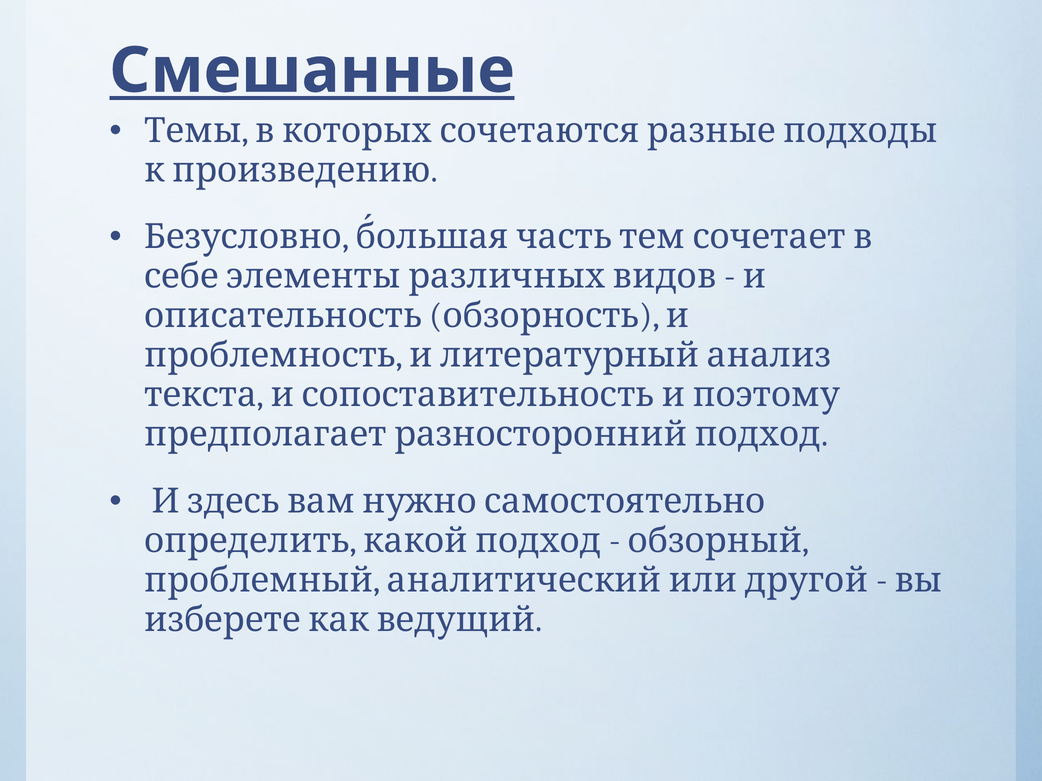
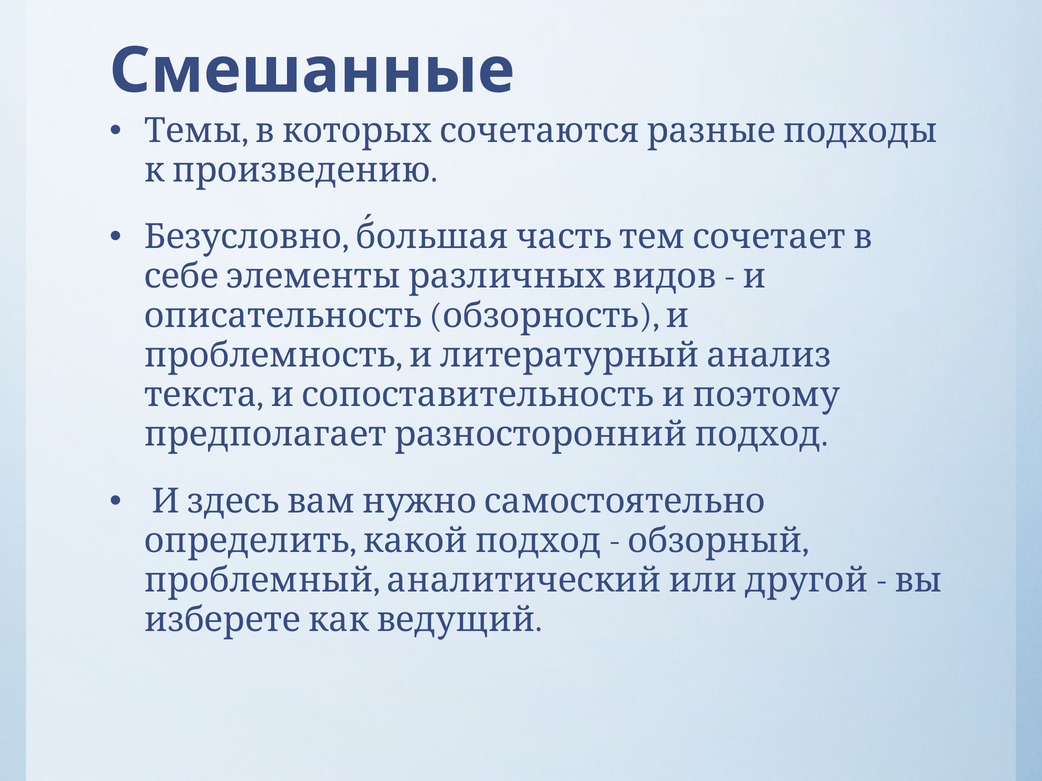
Смешанные underline: present -> none (312, 71)
